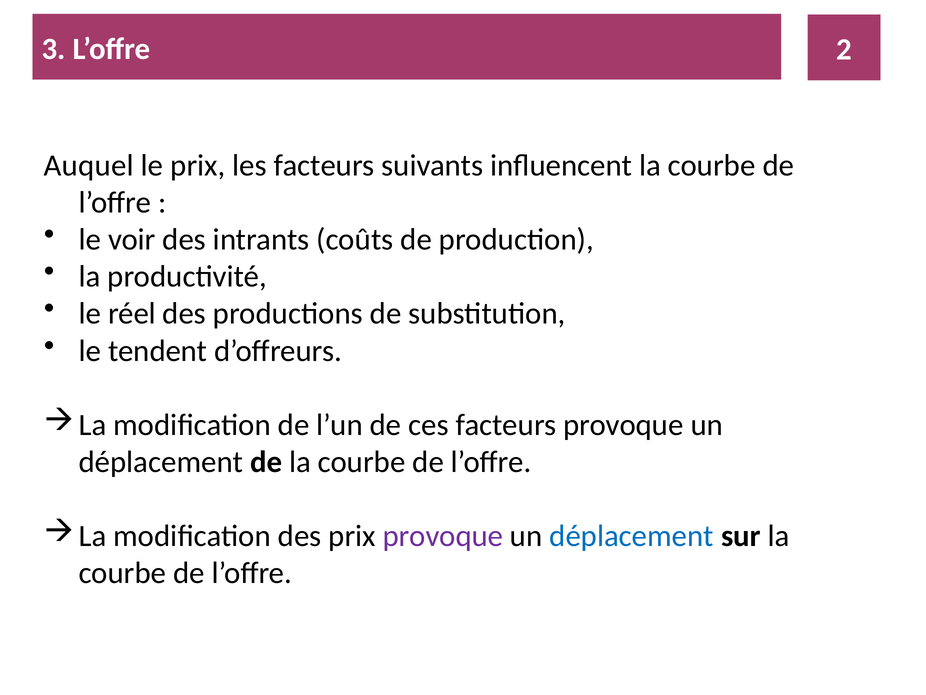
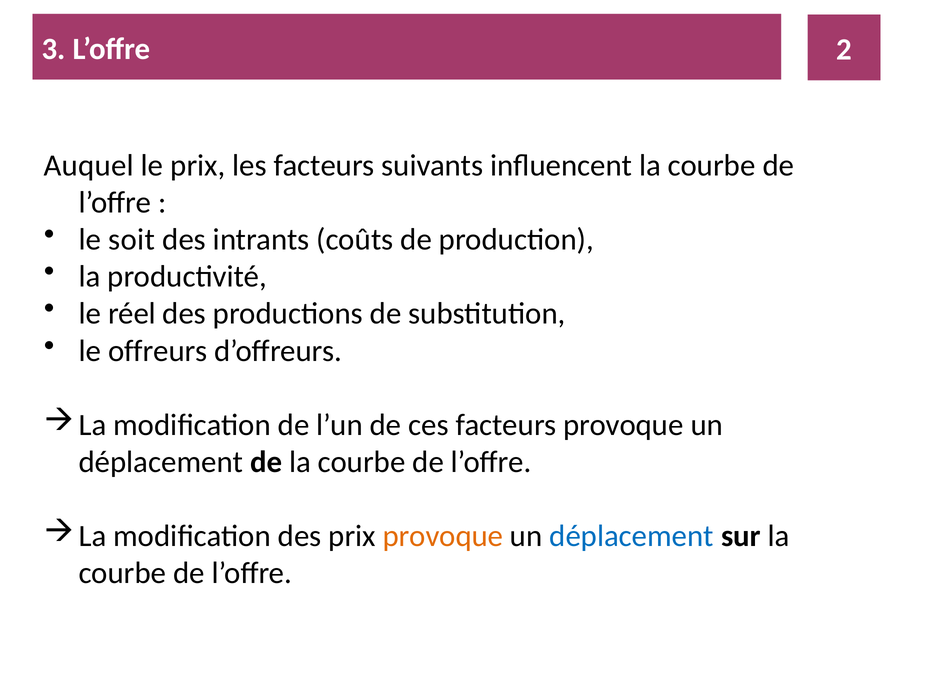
voir: voir -> soit (132, 239)
tendent: tendent -> offreurs (158, 351)
provoque colour: purple -> orange (443, 536)
